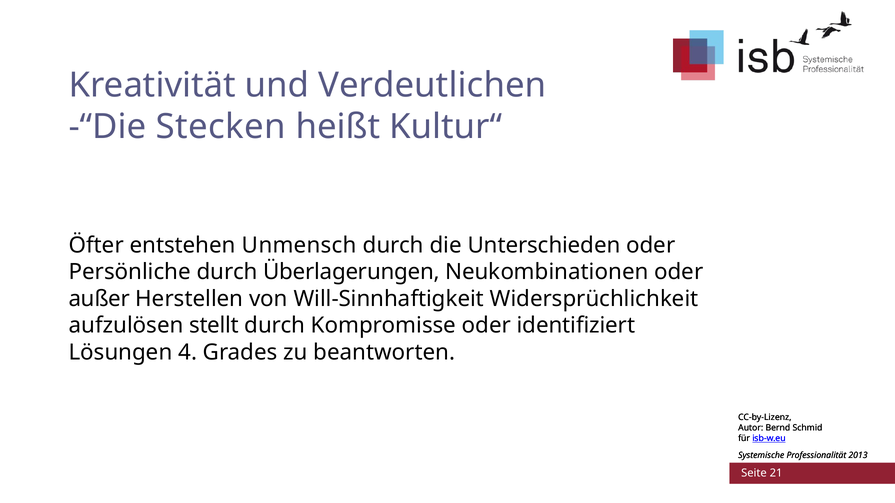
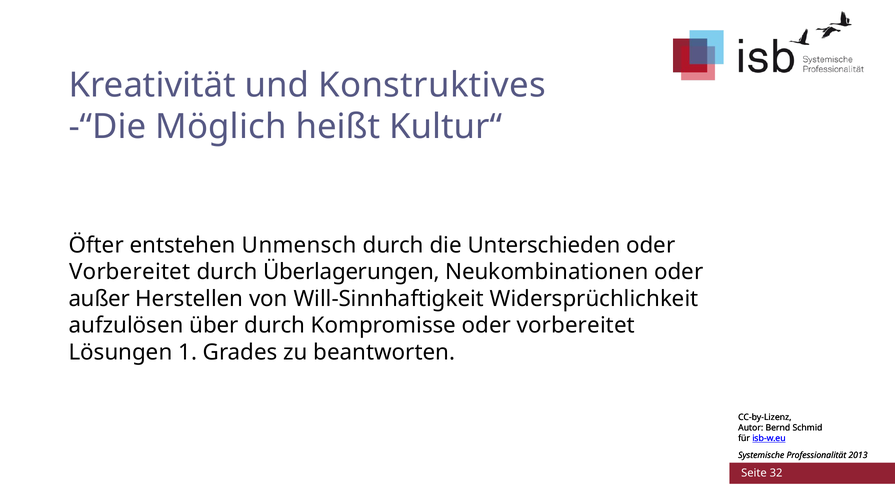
Verdeutlichen: Verdeutlichen -> Konstruktives (432, 85)
Stecken: Stecken -> Möglich (221, 127)
Persönliche: Persönliche -> Vorbereitet (130, 272)
stellt: stellt -> über (214, 326)
Kompromisse oder identifiziert: identifiziert -> vorbereitet (576, 326)
4: 4 -> 1 (188, 353)
21: 21 -> 32 (776, 474)
